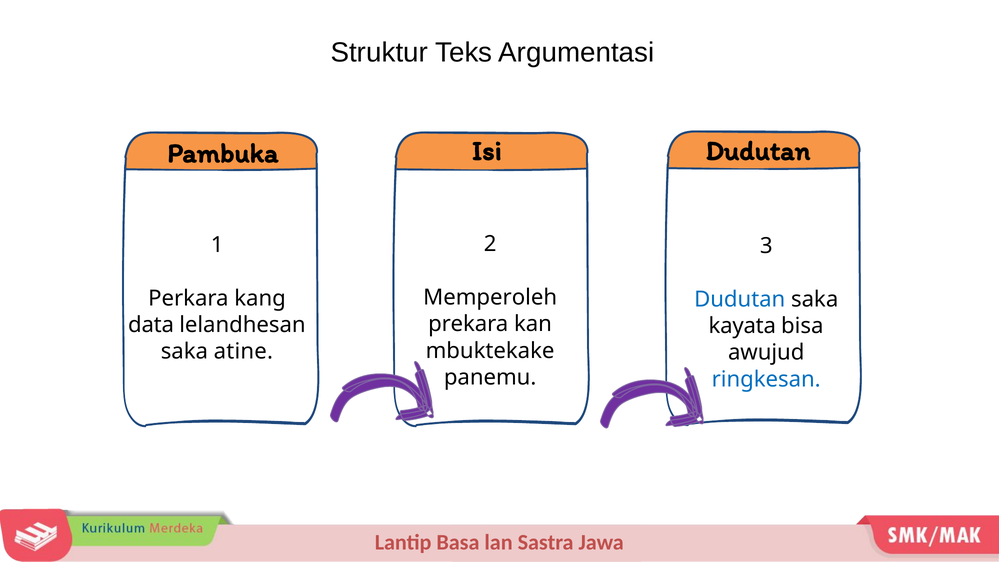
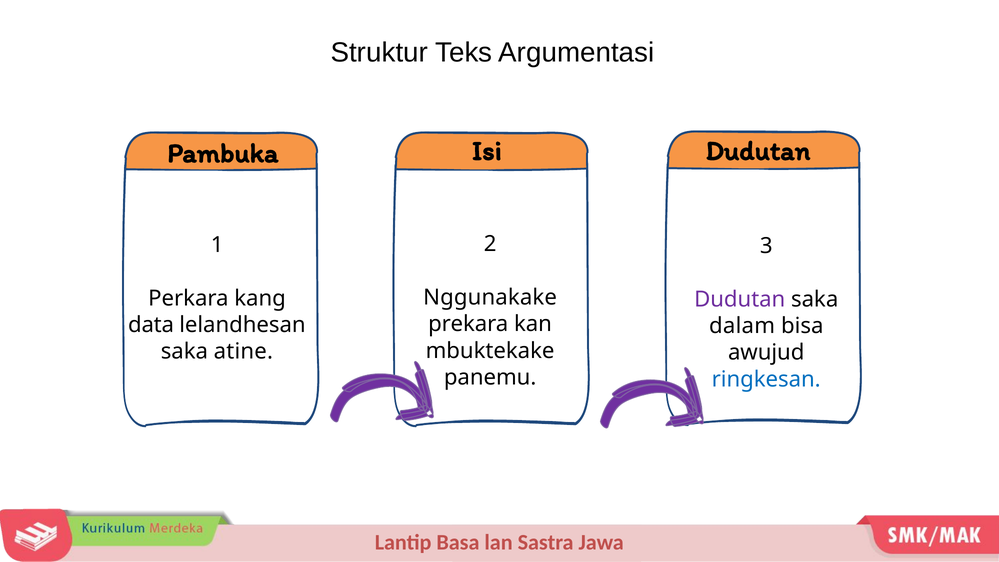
Memperoleh: Memperoleh -> Nggunakake (490, 297)
Dudutan colour: blue -> purple (740, 299)
kayata: kayata -> dalam (742, 326)
